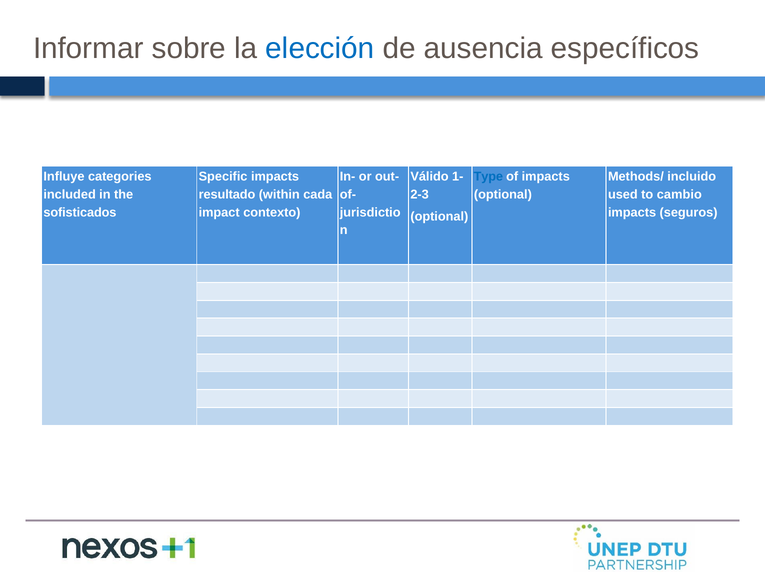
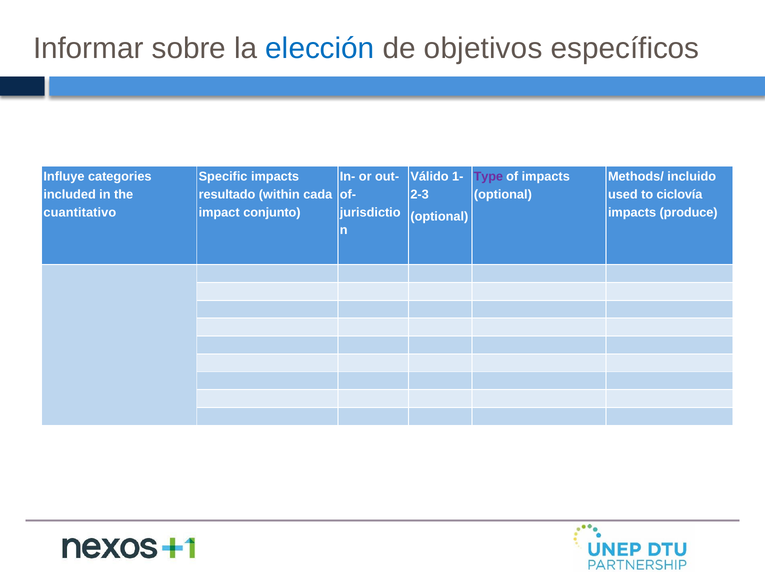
ausencia: ausencia -> objetivos (483, 48)
Type colour: blue -> purple (488, 177)
cambio: cambio -> ciclovía (679, 195)
sofisticados: sofisticados -> cuantitativo (80, 212)
contexto: contexto -> conjunto (272, 212)
seguros: seguros -> produce (689, 212)
